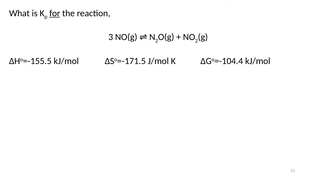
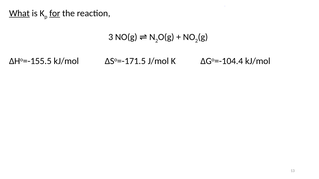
What underline: none -> present (19, 13)
